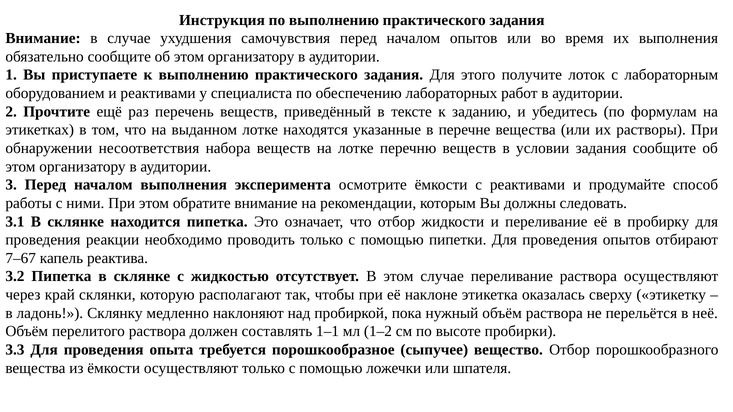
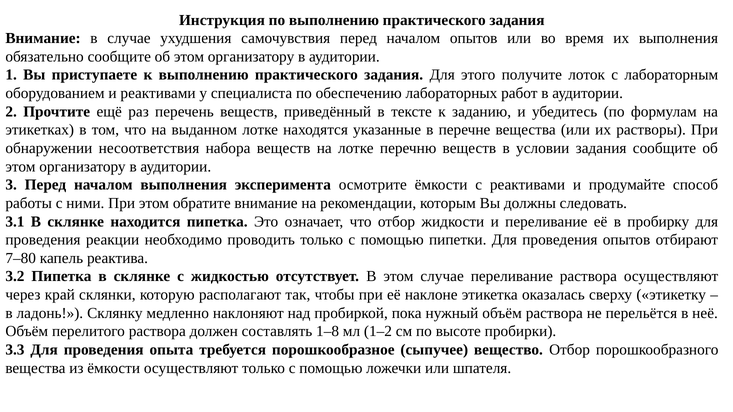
7–67: 7–67 -> 7–80 (21, 258)
1–1: 1–1 -> 1–8 (328, 332)
